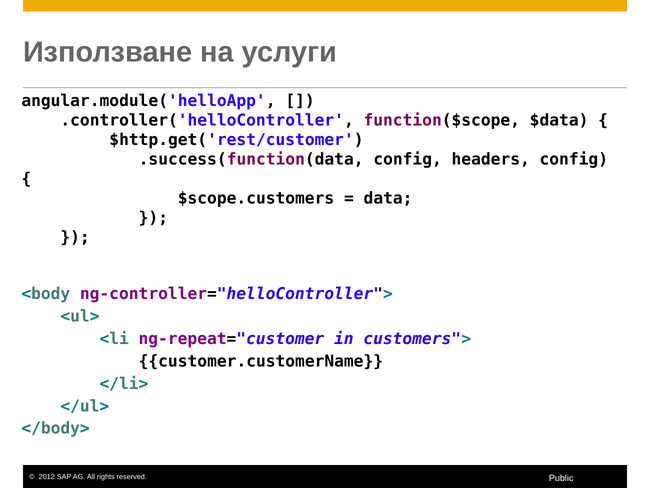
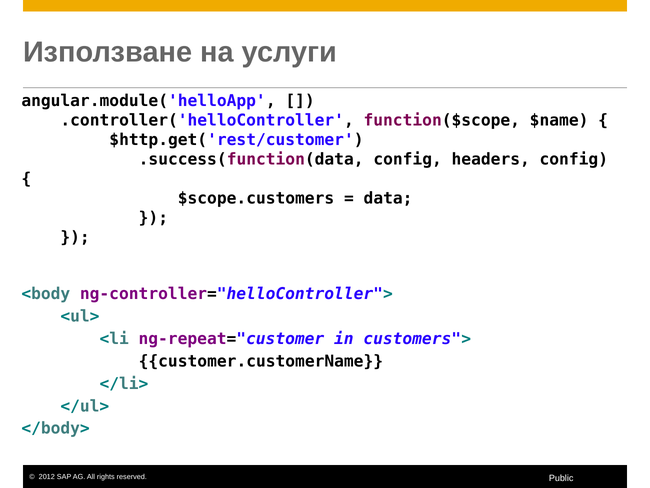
$data: $data -> $name (559, 120)
